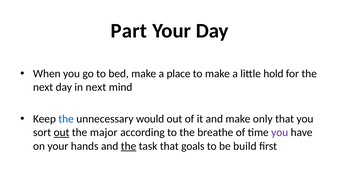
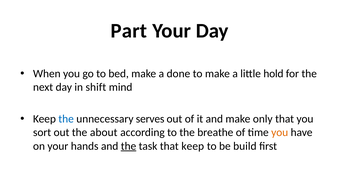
place: place -> done (178, 74)
in next: next -> shift (96, 87)
would: would -> serves (150, 119)
out underline: present -> none (62, 132)
major: major -> about (104, 132)
you colour: purple -> orange (280, 132)
that goals: goals -> keep (193, 146)
